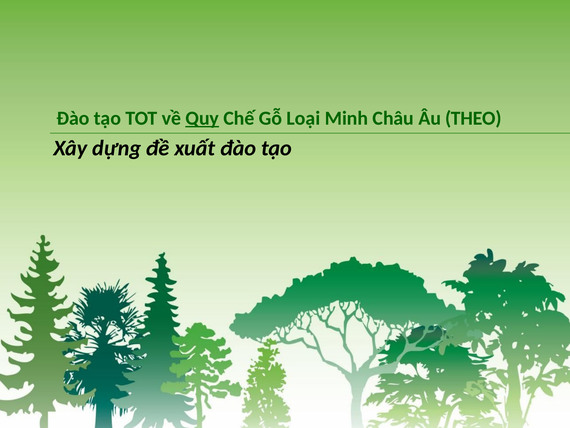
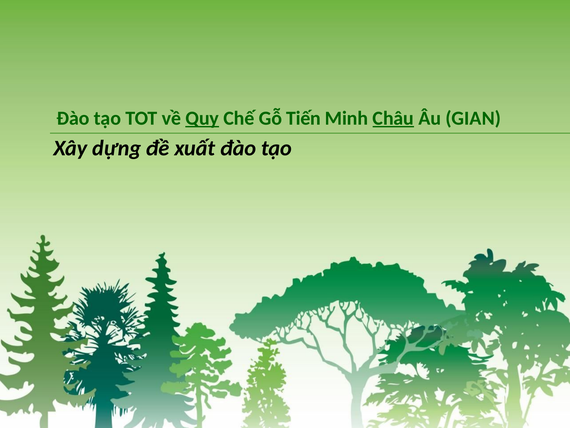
Loại: Loại -> Tiến (304, 118)
Châu underline: none -> present (393, 118)
THEO: THEO -> GIAN (473, 118)
